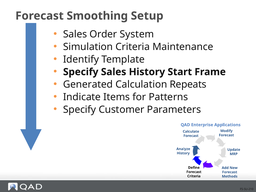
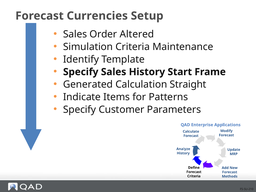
Smoothing: Smoothing -> Currencies (97, 16)
System: System -> Altered (137, 34)
Repeats: Repeats -> Straight (188, 84)
